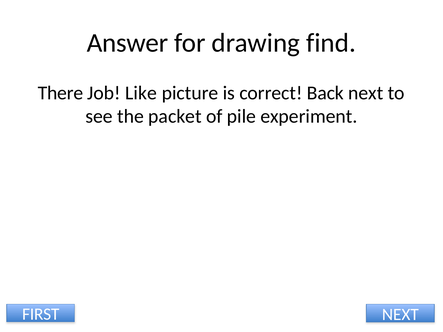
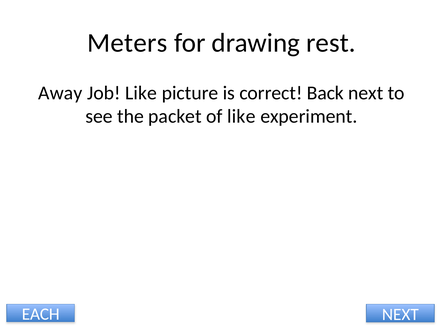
Answer: Answer -> Meters (127, 43)
find: find -> rest (331, 43)
There: There -> Away (60, 93)
of pile: pile -> like (241, 117)
FIRST: FIRST -> EACH (41, 314)
